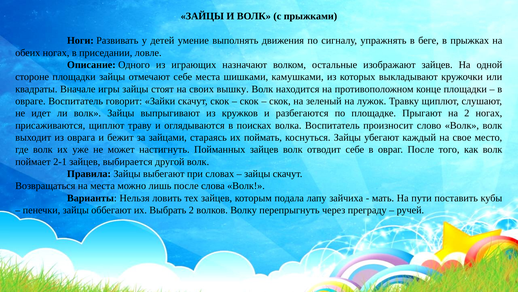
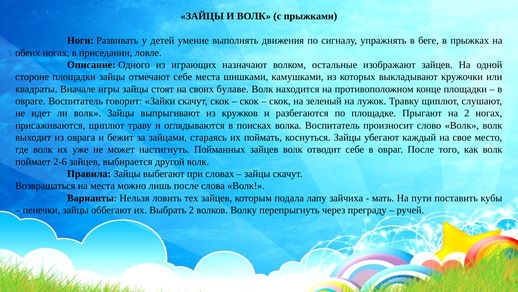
вышку: вышку -> булаве (233, 89)
2-1: 2-1 -> 2-6 (60, 161)
